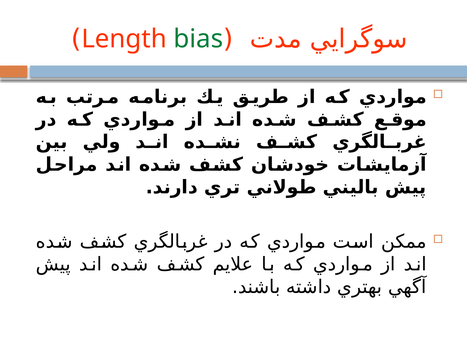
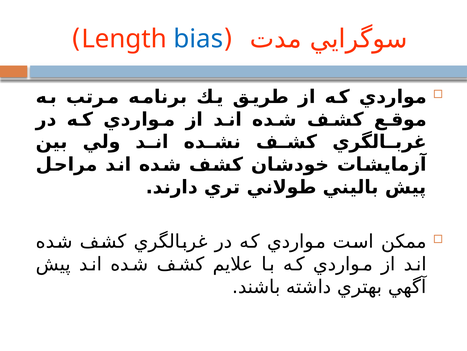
bias colour: green -> blue (198, 39)
